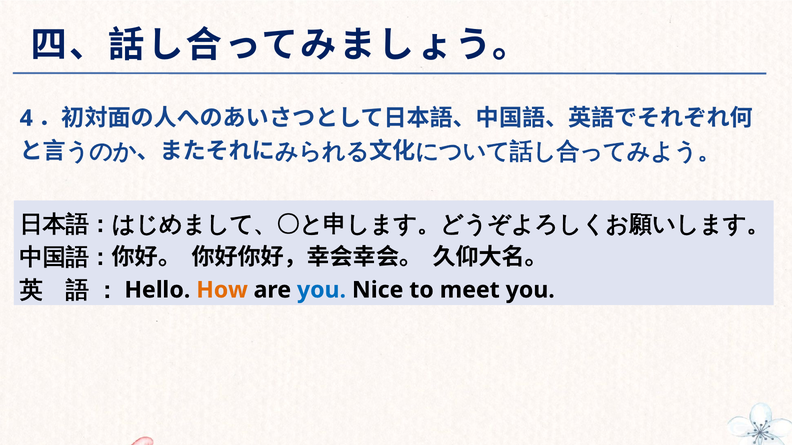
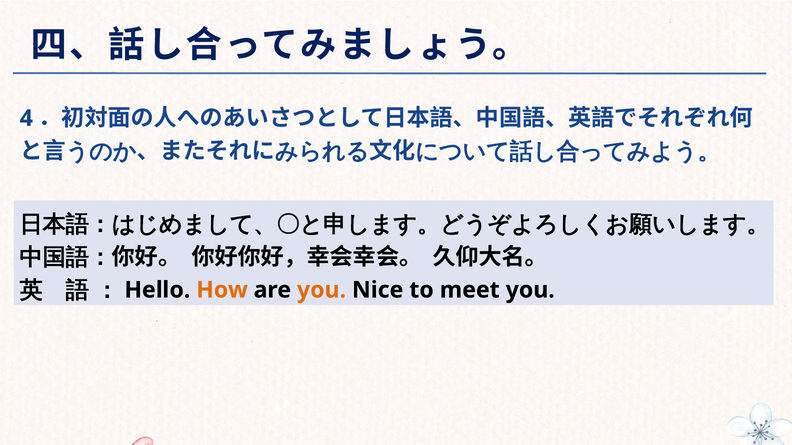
you colour: blue -> orange (322, 290)
